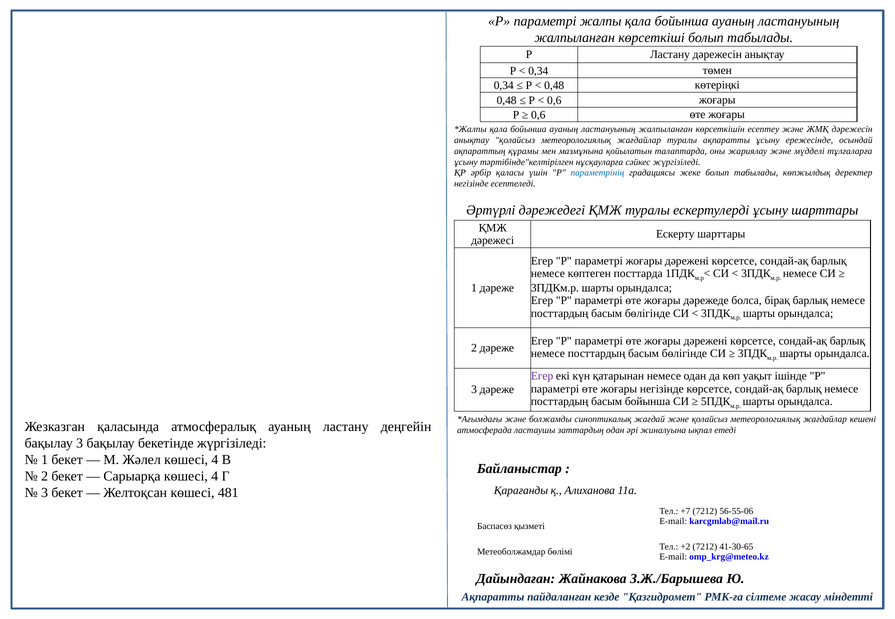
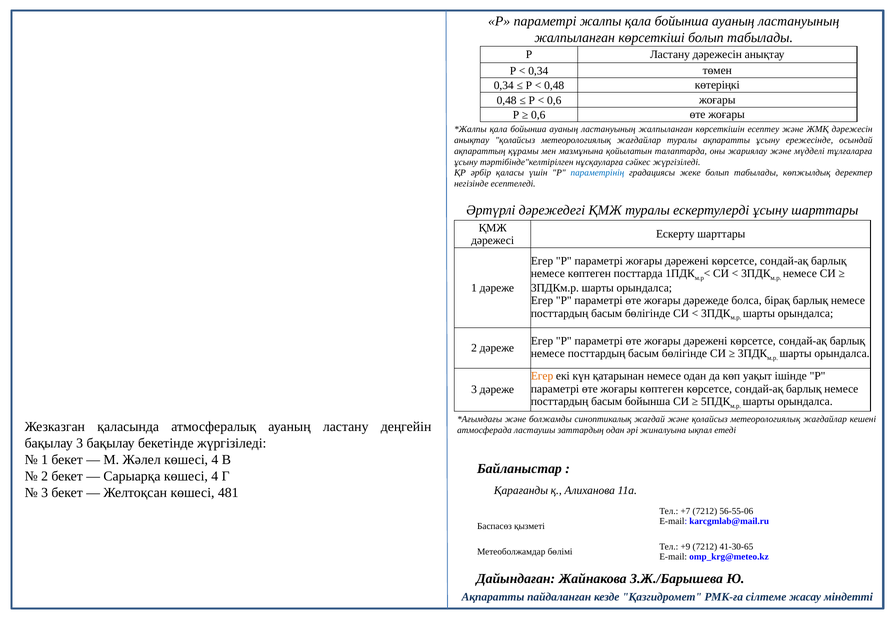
Егер colour: purple -> orange (542, 377)
жоғары негізінде: негізінде -> көптеген (662, 389)
+2: +2 -> +9 (685, 547)
